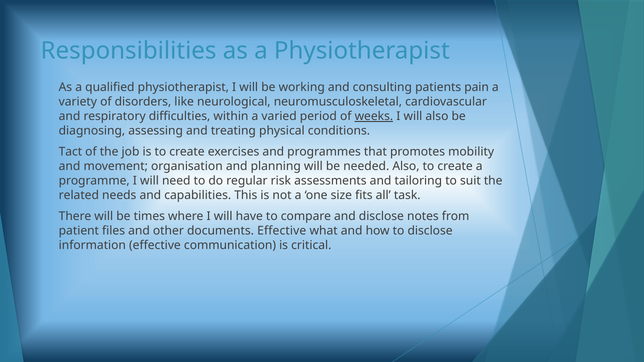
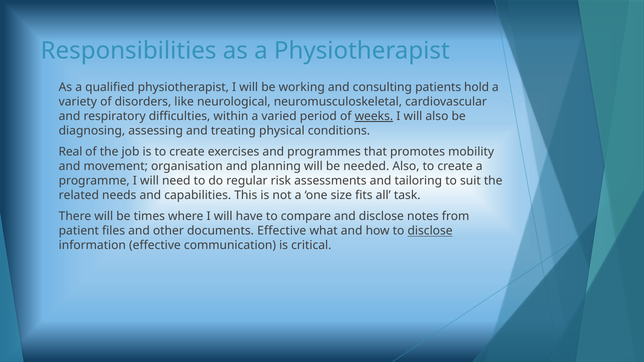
pain: pain -> hold (477, 87)
Tact: Tact -> Real (70, 152)
disclose underline: none -> present (430, 231)
